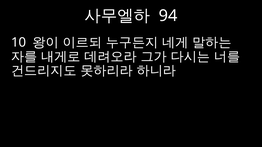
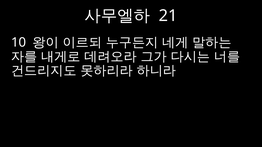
94: 94 -> 21 (168, 16)
